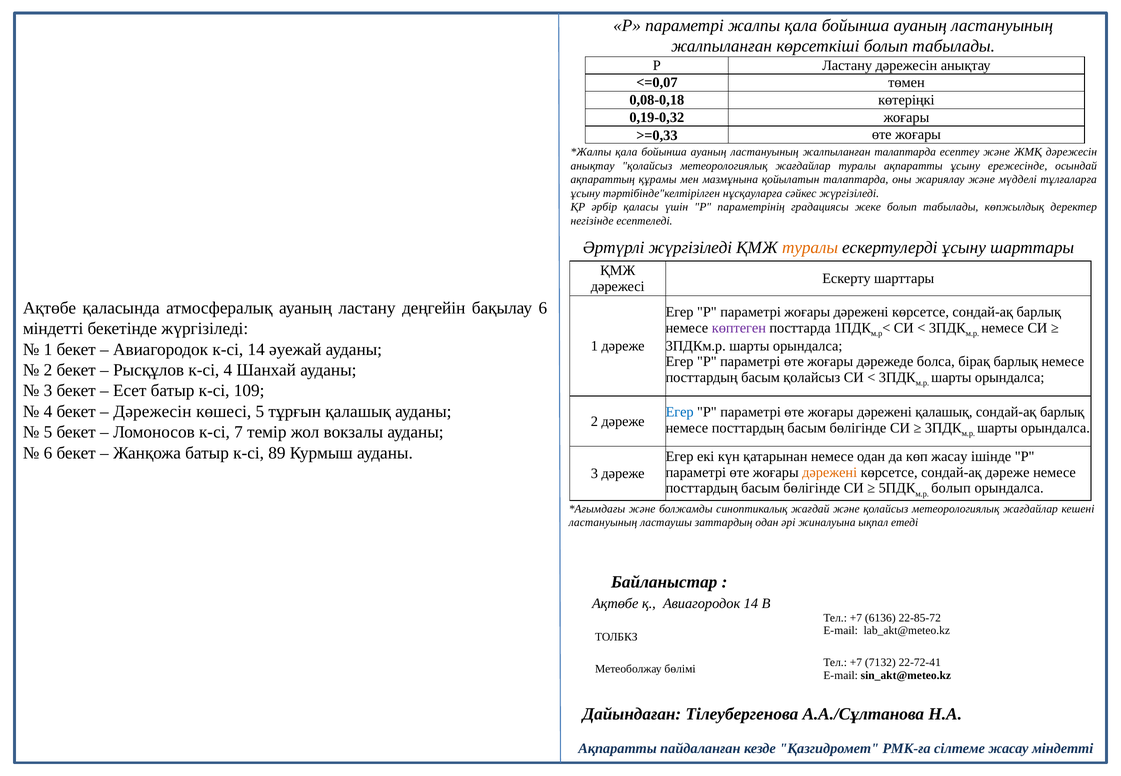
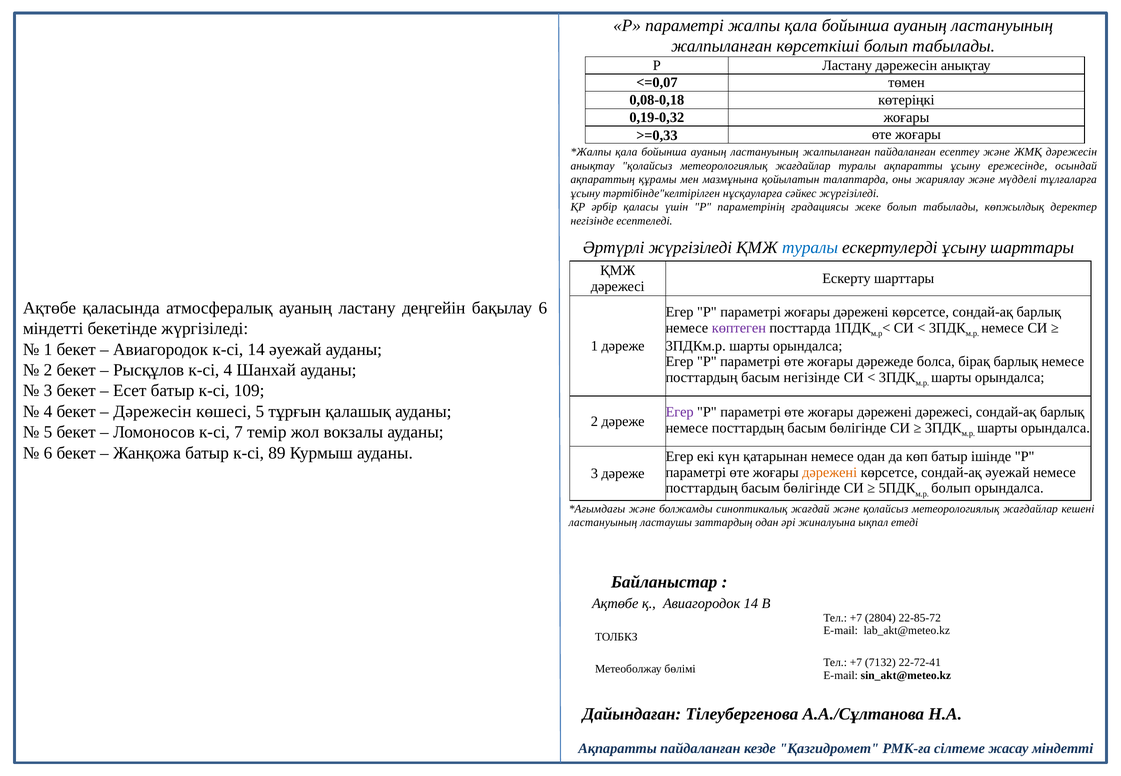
жалпыланған талаптарда: талаптарда -> пайдаланған (905, 152)
туралы colour: orange -> blue (810, 248)
басым қолайсыз: қолайсыз -> негізінде (812, 378)
Егер colour: blue -> purple (680, 412)
дәрежені қалашық: қалашық -> дәрежесі (944, 412)
көп жасау: жасау -> батыр (949, 457)
сондай-ақ дәреже: дәреже -> әуежай (1007, 472)
6136: 6136 -> 2804 (880, 618)
